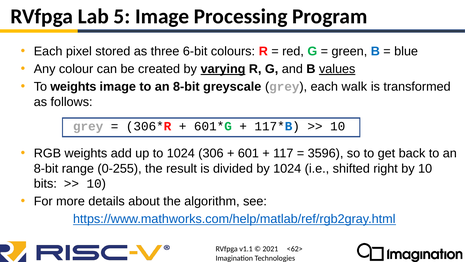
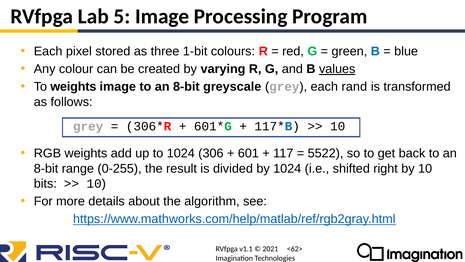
6-bit: 6-bit -> 1-bit (195, 51)
varying underline: present -> none (223, 69)
walk: walk -> rand (354, 87)
3596: 3596 -> 5522 (326, 153)
